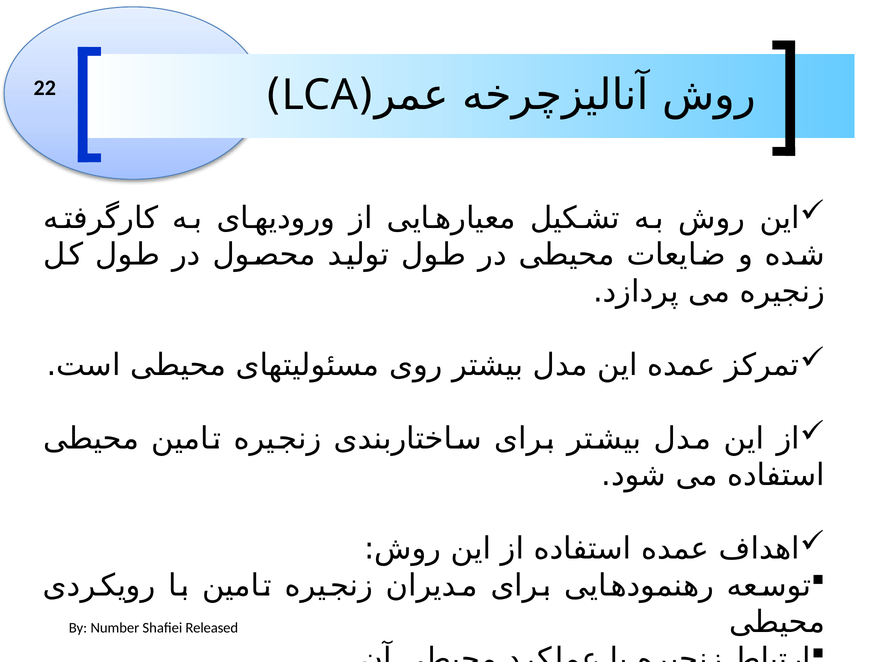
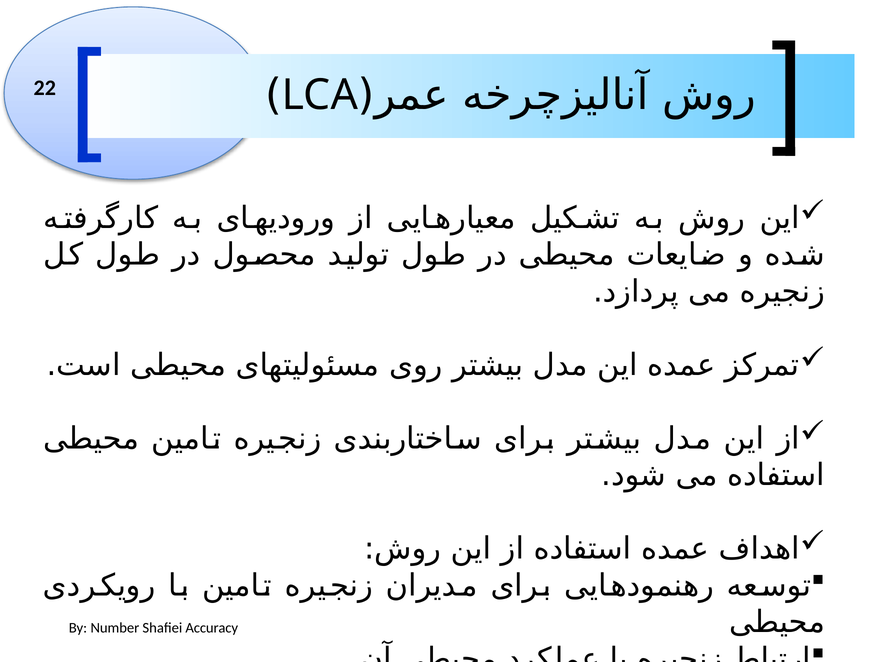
Released: Released -> Accuracy (212, 627)
